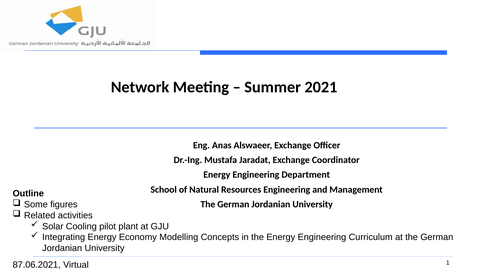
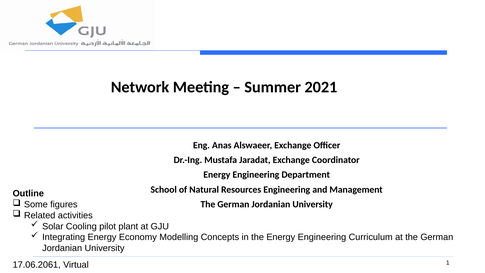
87.06.2021: 87.06.2021 -> 17.06.2061 (37, 265)
